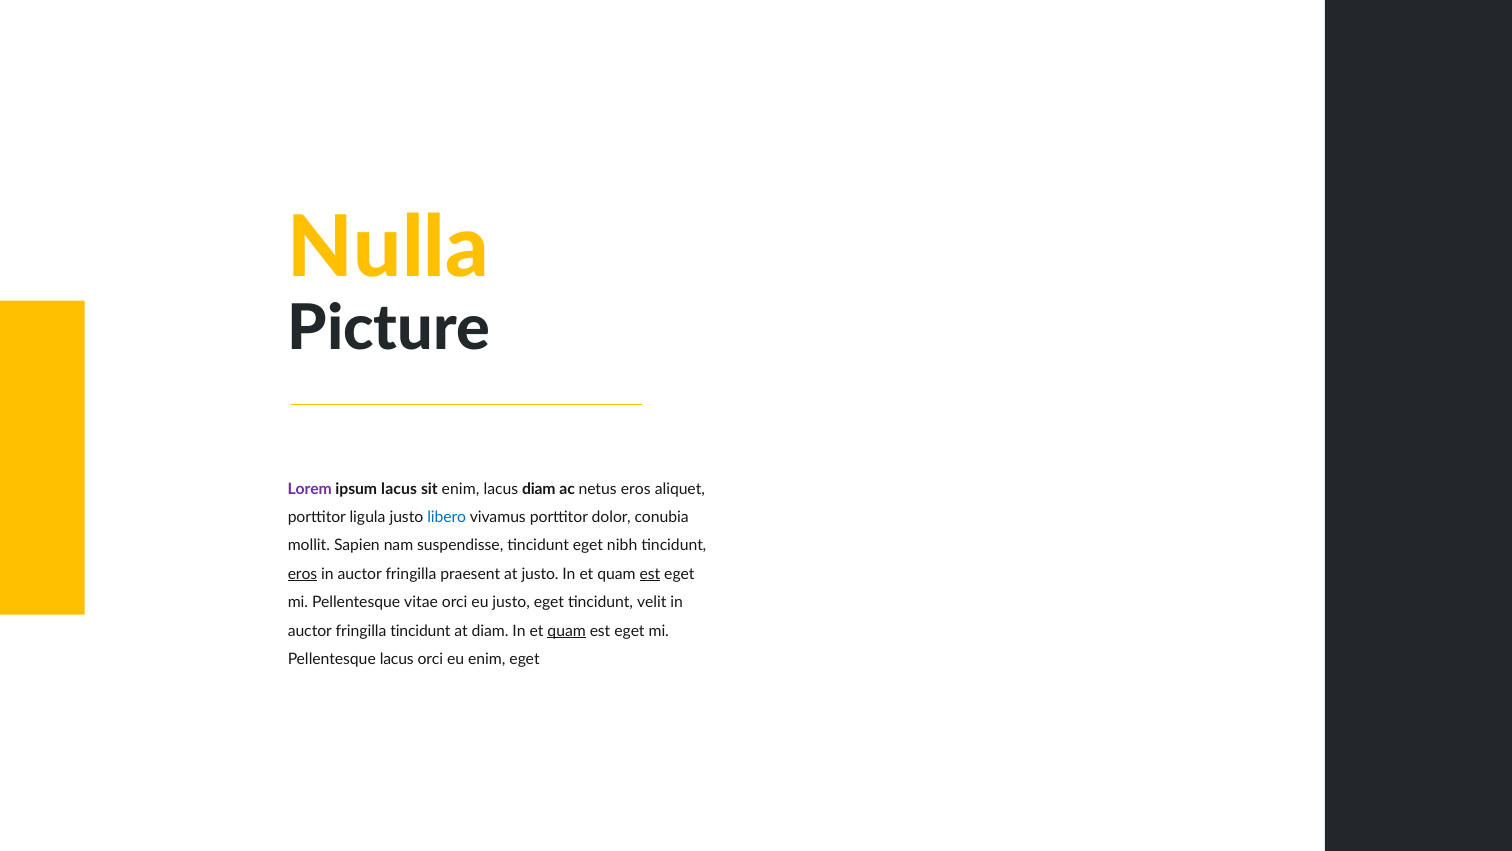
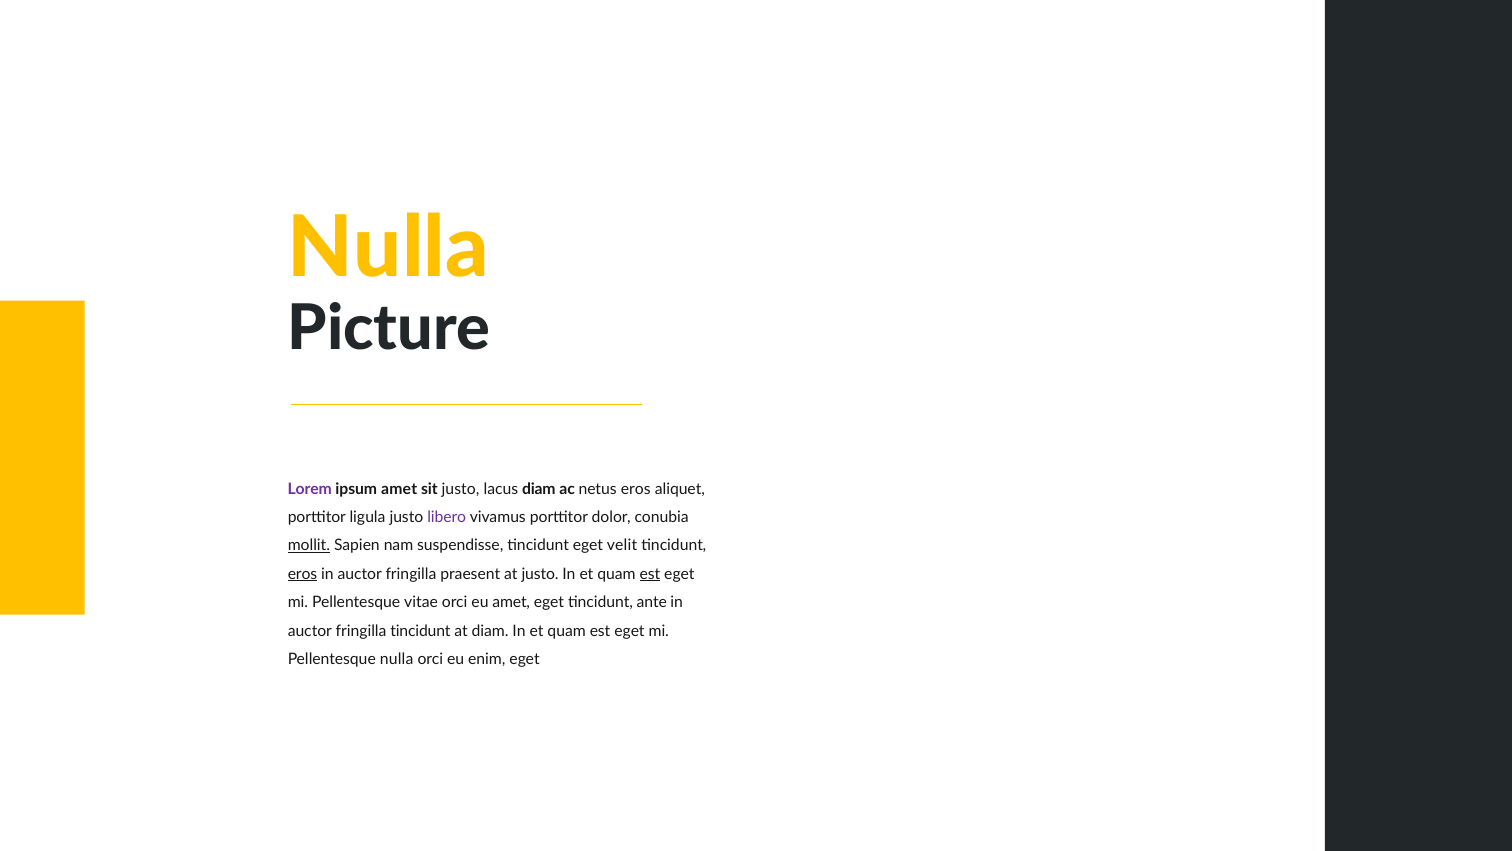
ipsum lacus: lacus -> amet (399, 489)
sit enim: enim -> justo (461, 489)
libero colour: blue -> purple (447, 517)
mollit underline: none -> present (309, 545)
nibh: nibh -> velit (622, 545)
eu justo: justo -> amet (511, 602)
velit: velit -> ante (652, 602)
quam underline: present -> none (567, 631)
Pellentesque lacus: lacus -> nulla (397, 659)
